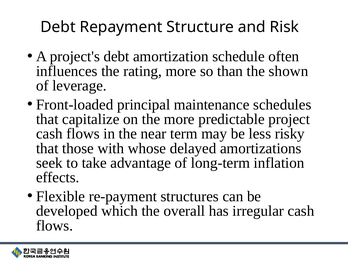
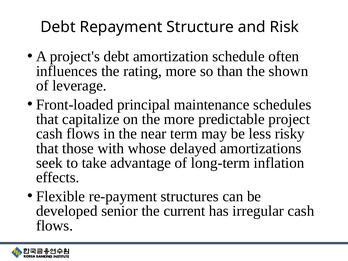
which: which -> senior (120, 211)
overall: overall -> current (184, 211)
